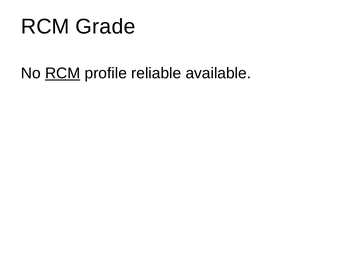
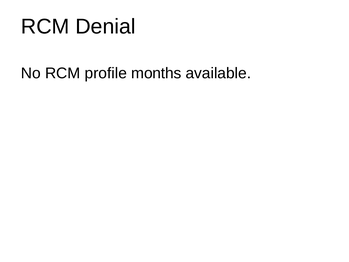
Grade: Grade -> Denial (106, 26)
RCM underline: present -> none (63, 73)
reliable: reliable -> months (156, 73)
